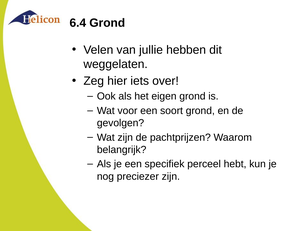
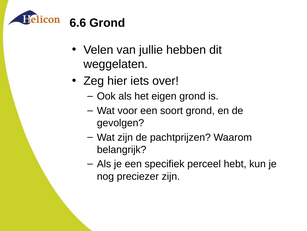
6.4: 6.4 -> 6.6 (78, 23)
